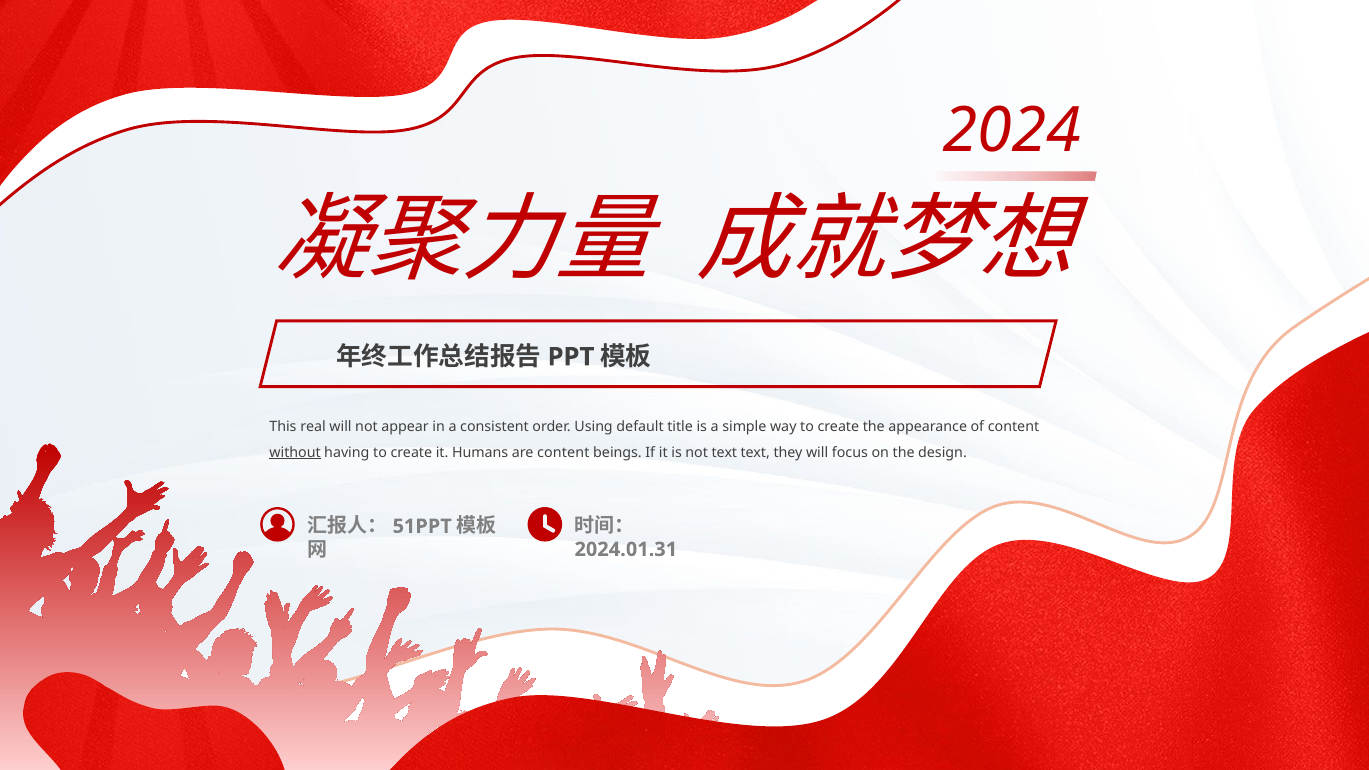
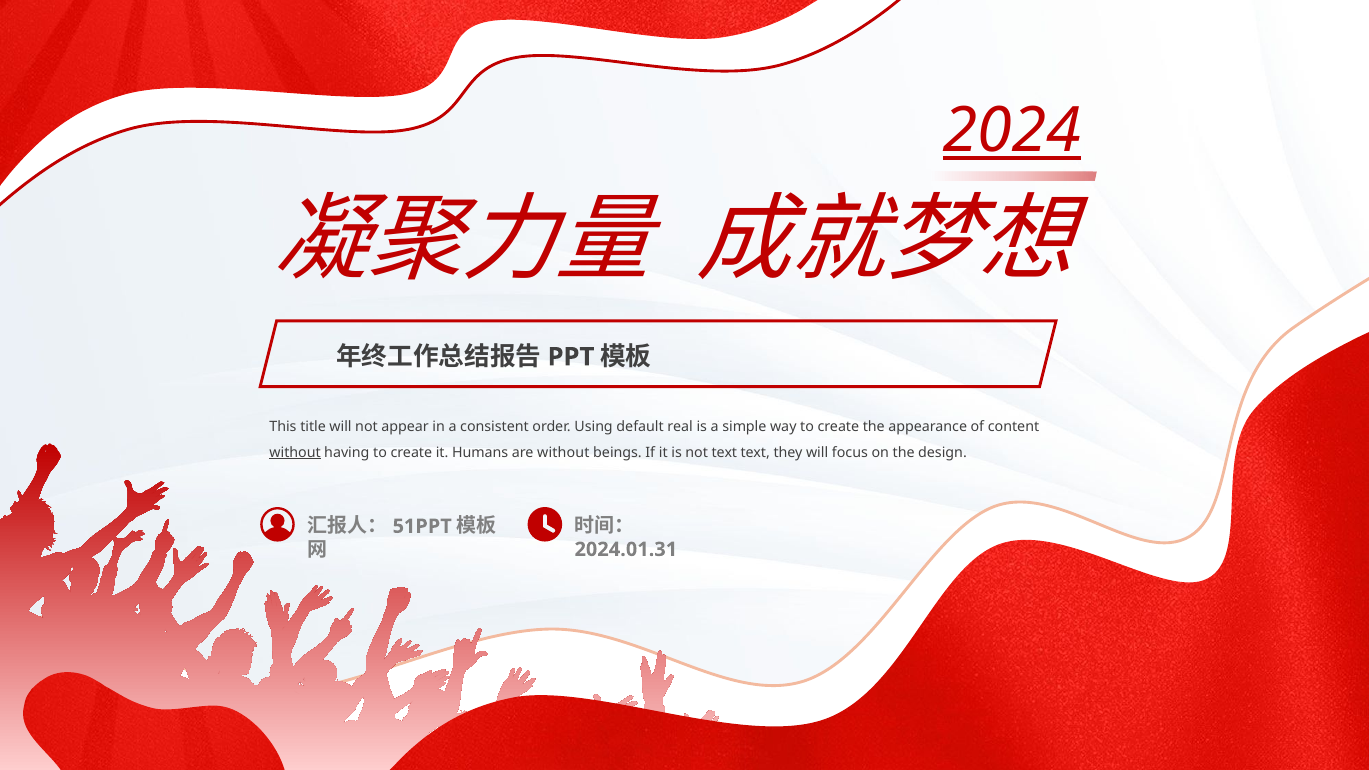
2024 underline: none -> present (1012, 131)
real: real -> title (313, 427)
title: title -> real (680, 427)
are content: content -> without (563, 453)
